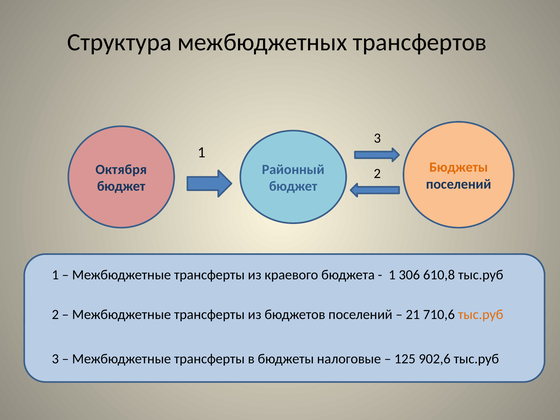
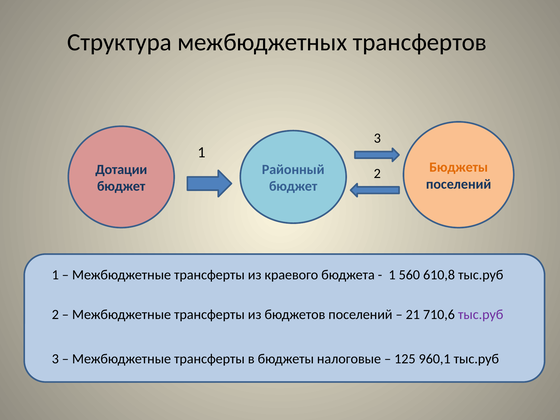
Октября: Октября -> Дотации (121, 170)
306: 306 -> 560 (409, 275)
тыс.руб colour: orange -> purple (481, 315)
902,6: 902,6 -> 960,1 (435, 359)
